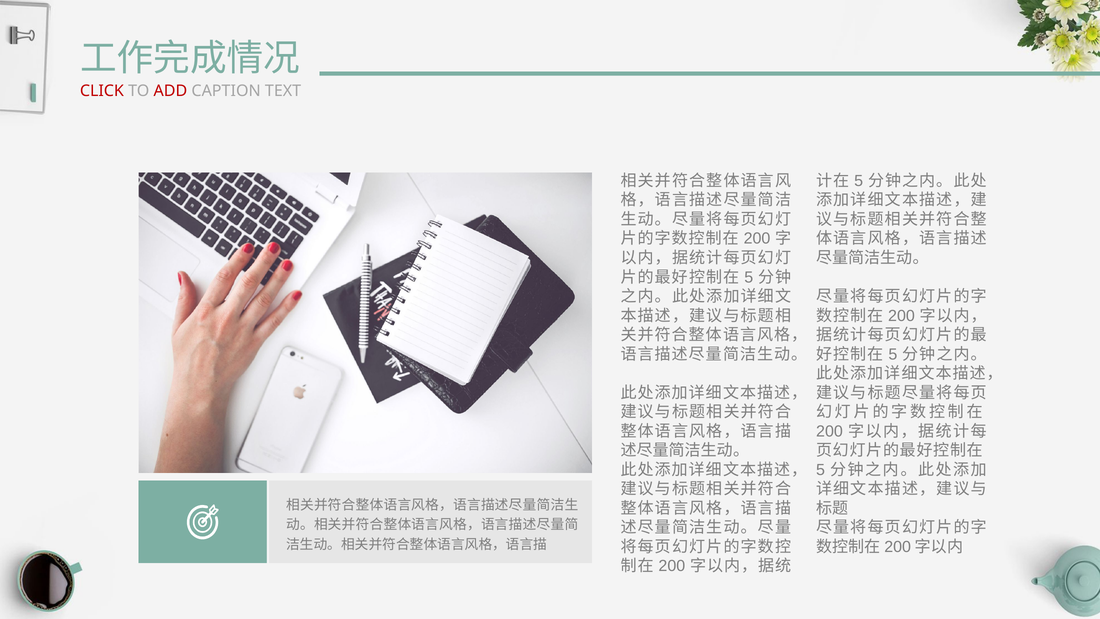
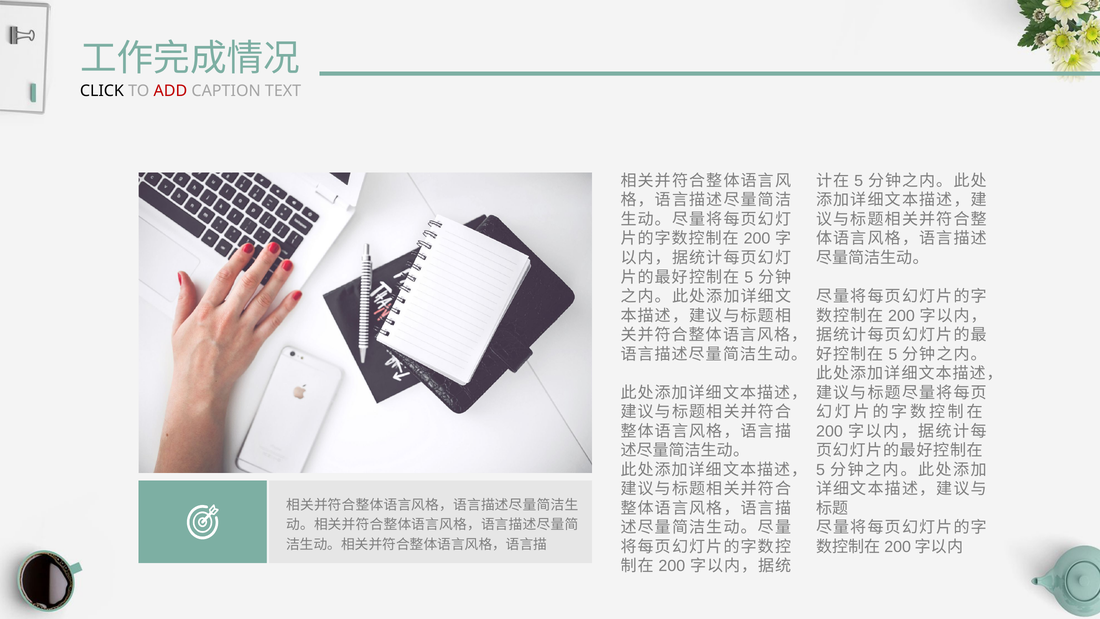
CLICK colour: red -> black (102, 91)
